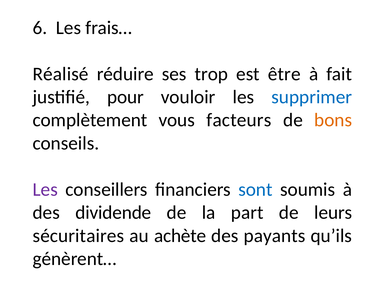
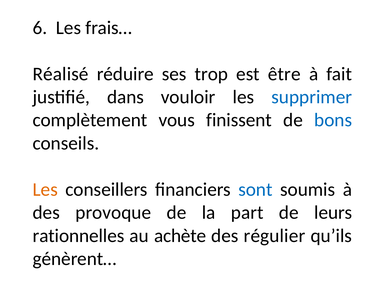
pour: pour -> dans (126, 97)
facteurs: facteurs -> finissent (239, 120)
bons colour: orange -> blue (333, 120)
Les colour: purple -> orange (45, 189)
dividende: dividende -> provoque (113, 212)
sécuritaires: sécuritaires -> rationnelles (78, 236)
payants: payants -> régulier (274, 236)
